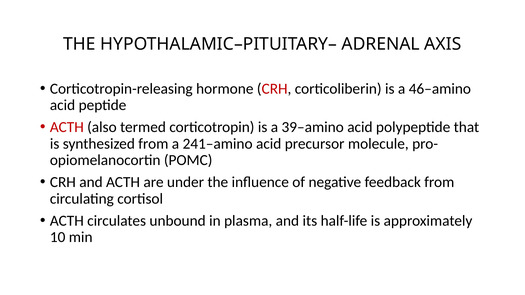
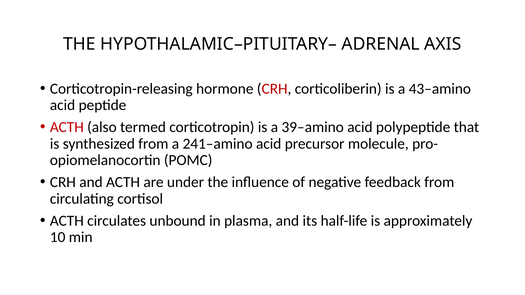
46–amino: 46–amino -> 43–amino (440, 89)
